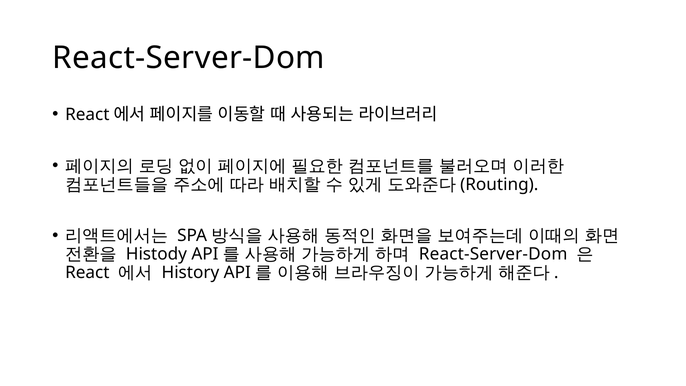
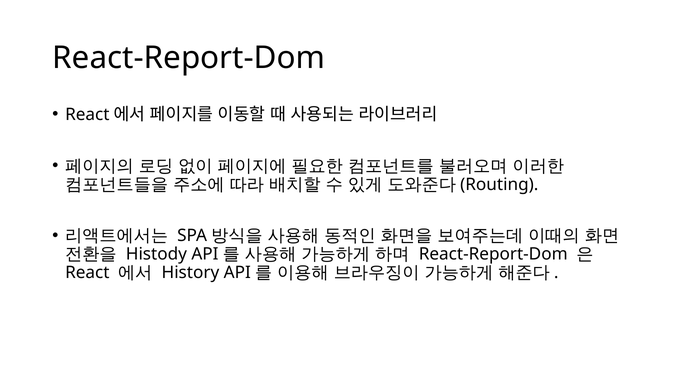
React-Server-Dom: React-Server-Dom -> React-Report-Dom (189, 58)
React-Server-Dom: React-Server-Dom -> React-Report-Dom (493, 254)
